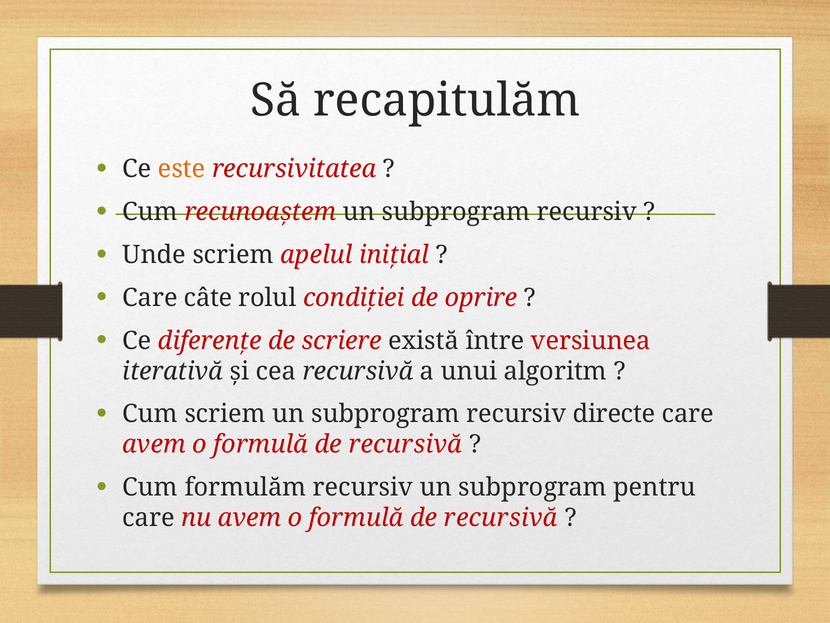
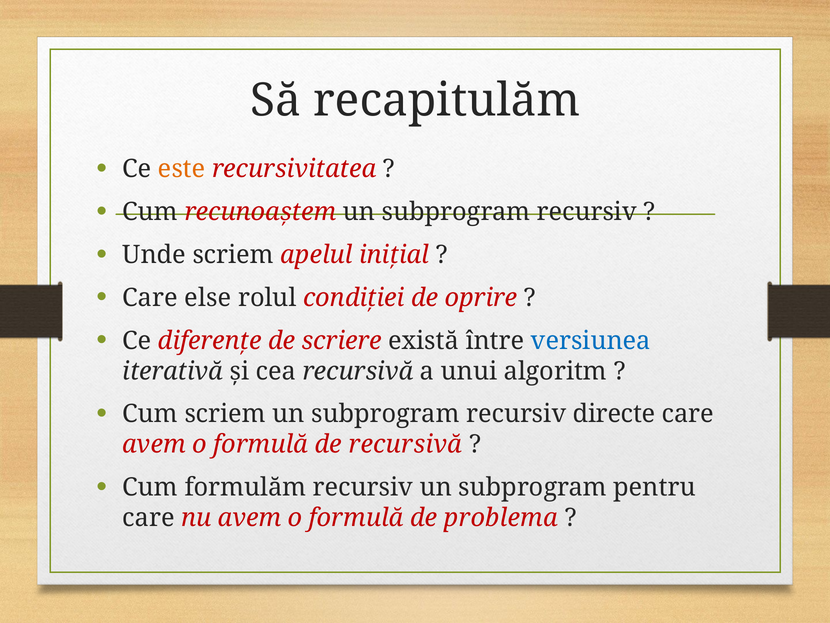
câte: câte -> else (208, 298)
versiunea colour: red -> blue (591, 340)
recursivă: recursivă -> problema (501, 517)
